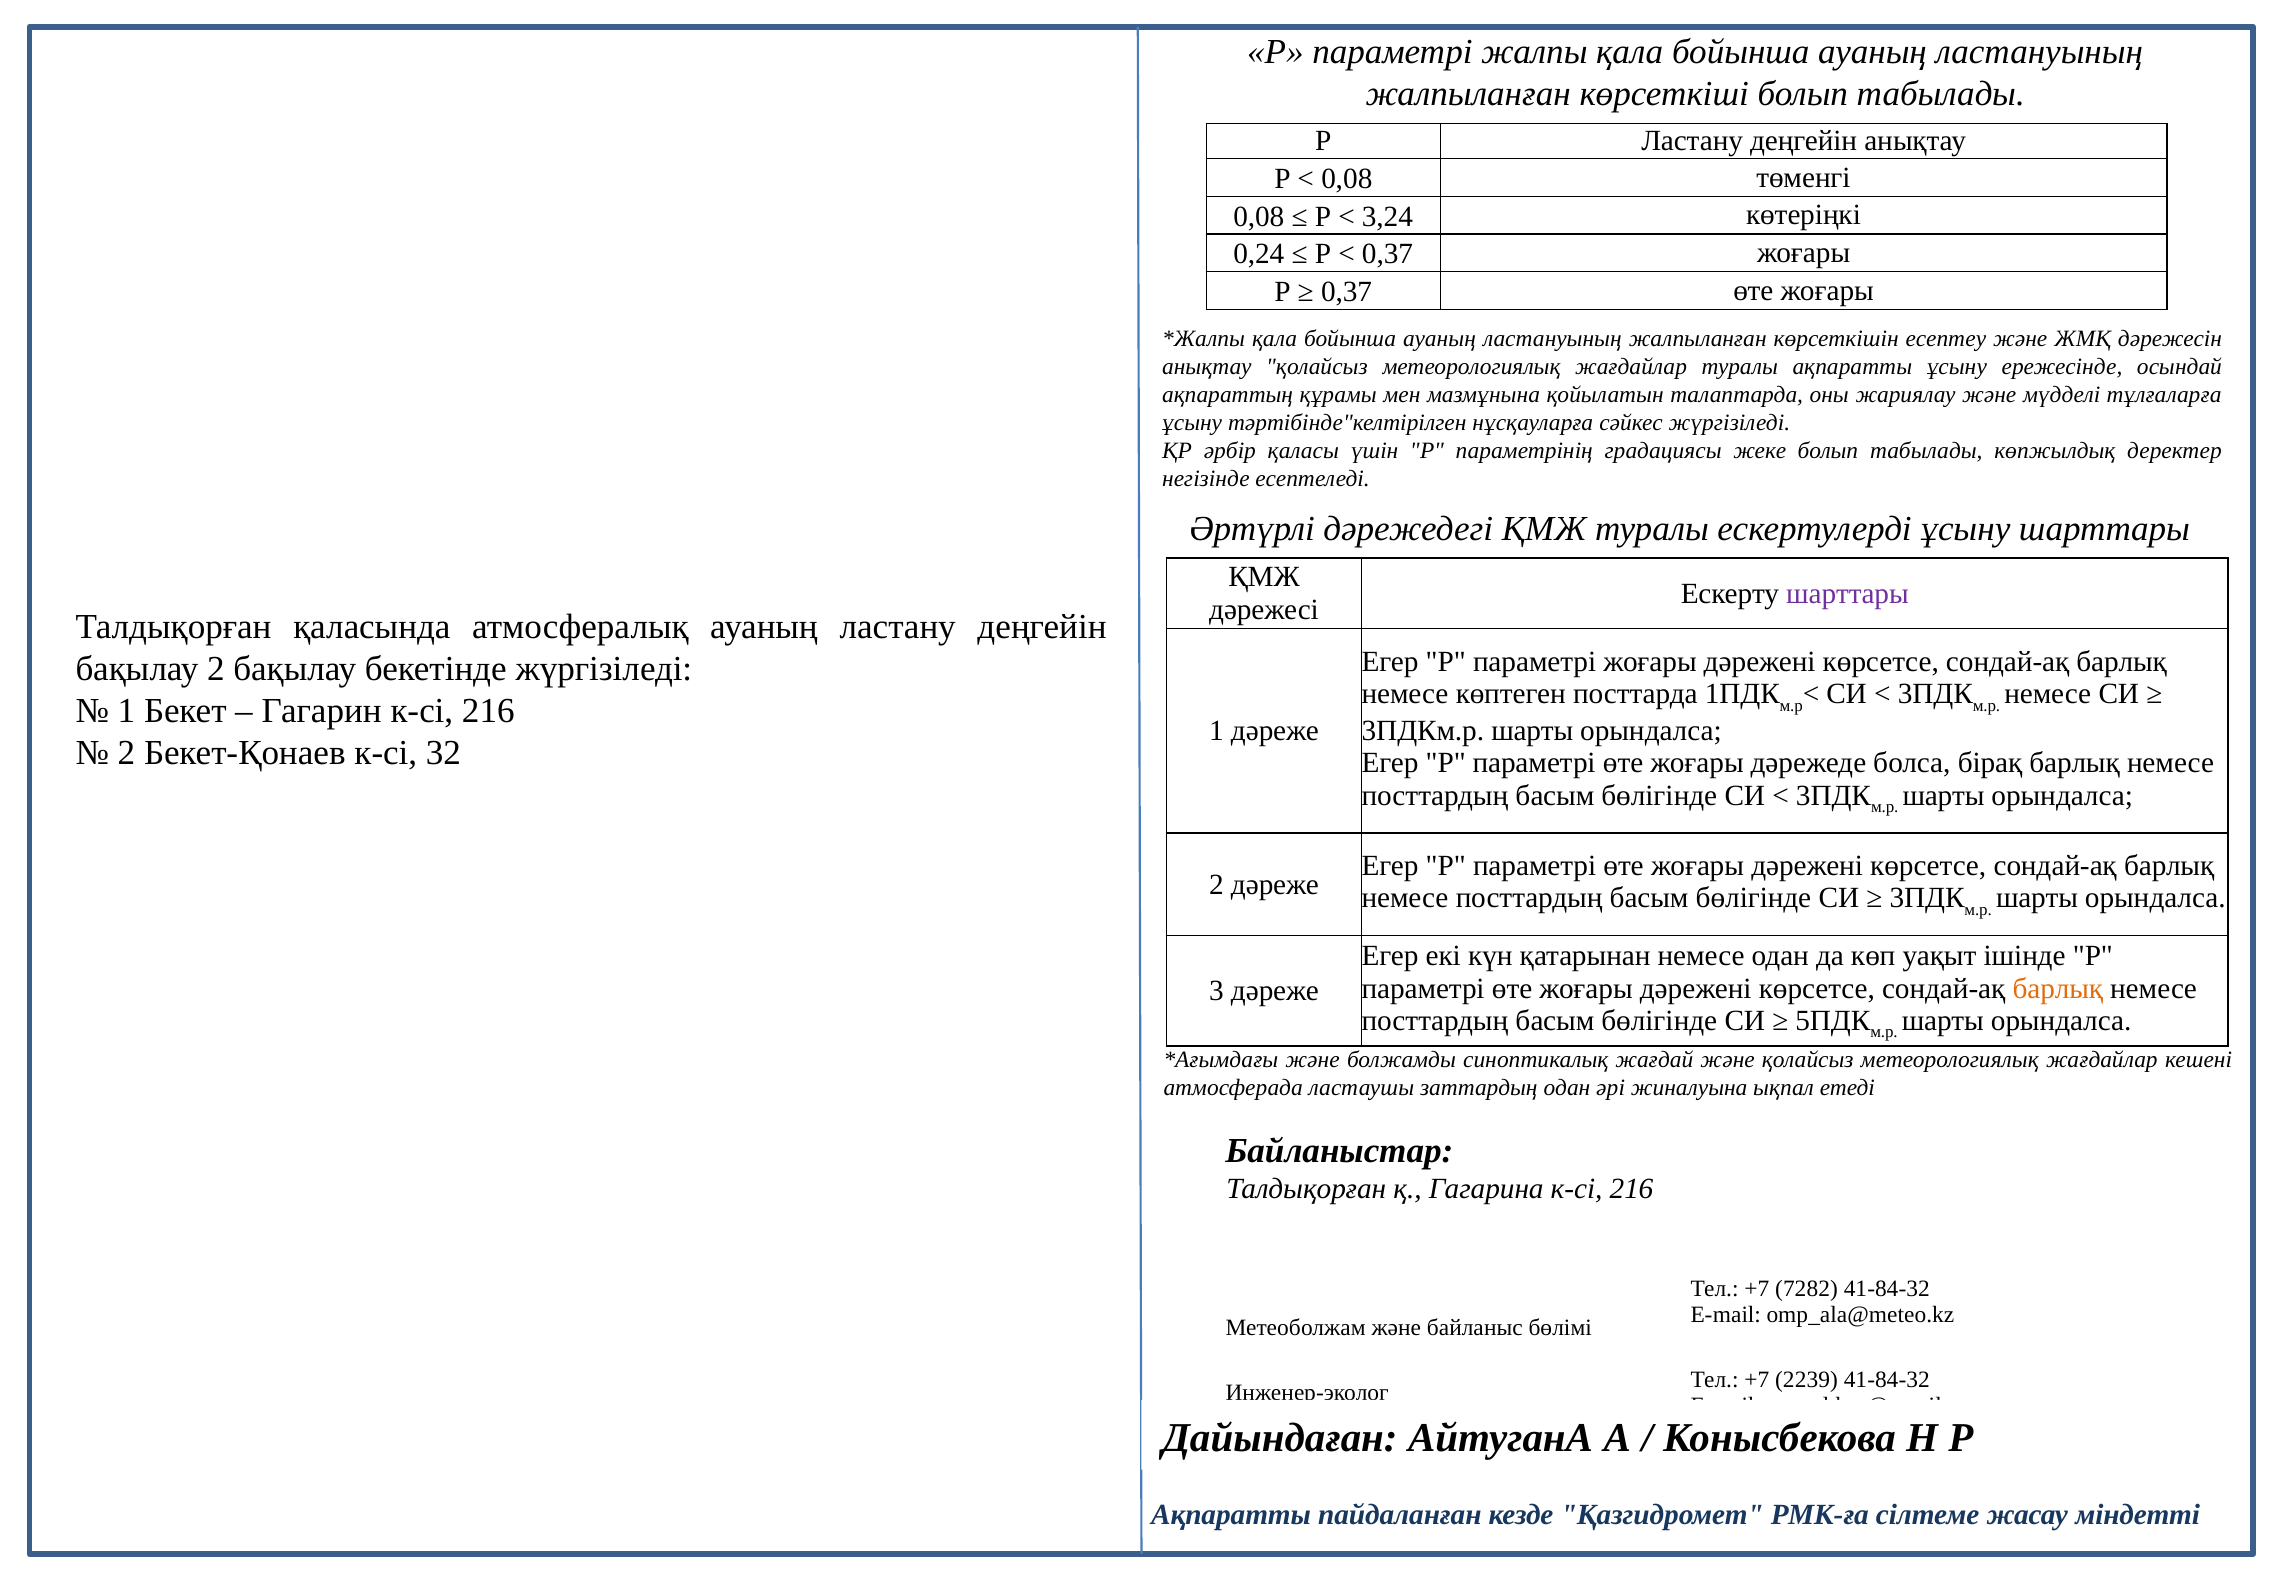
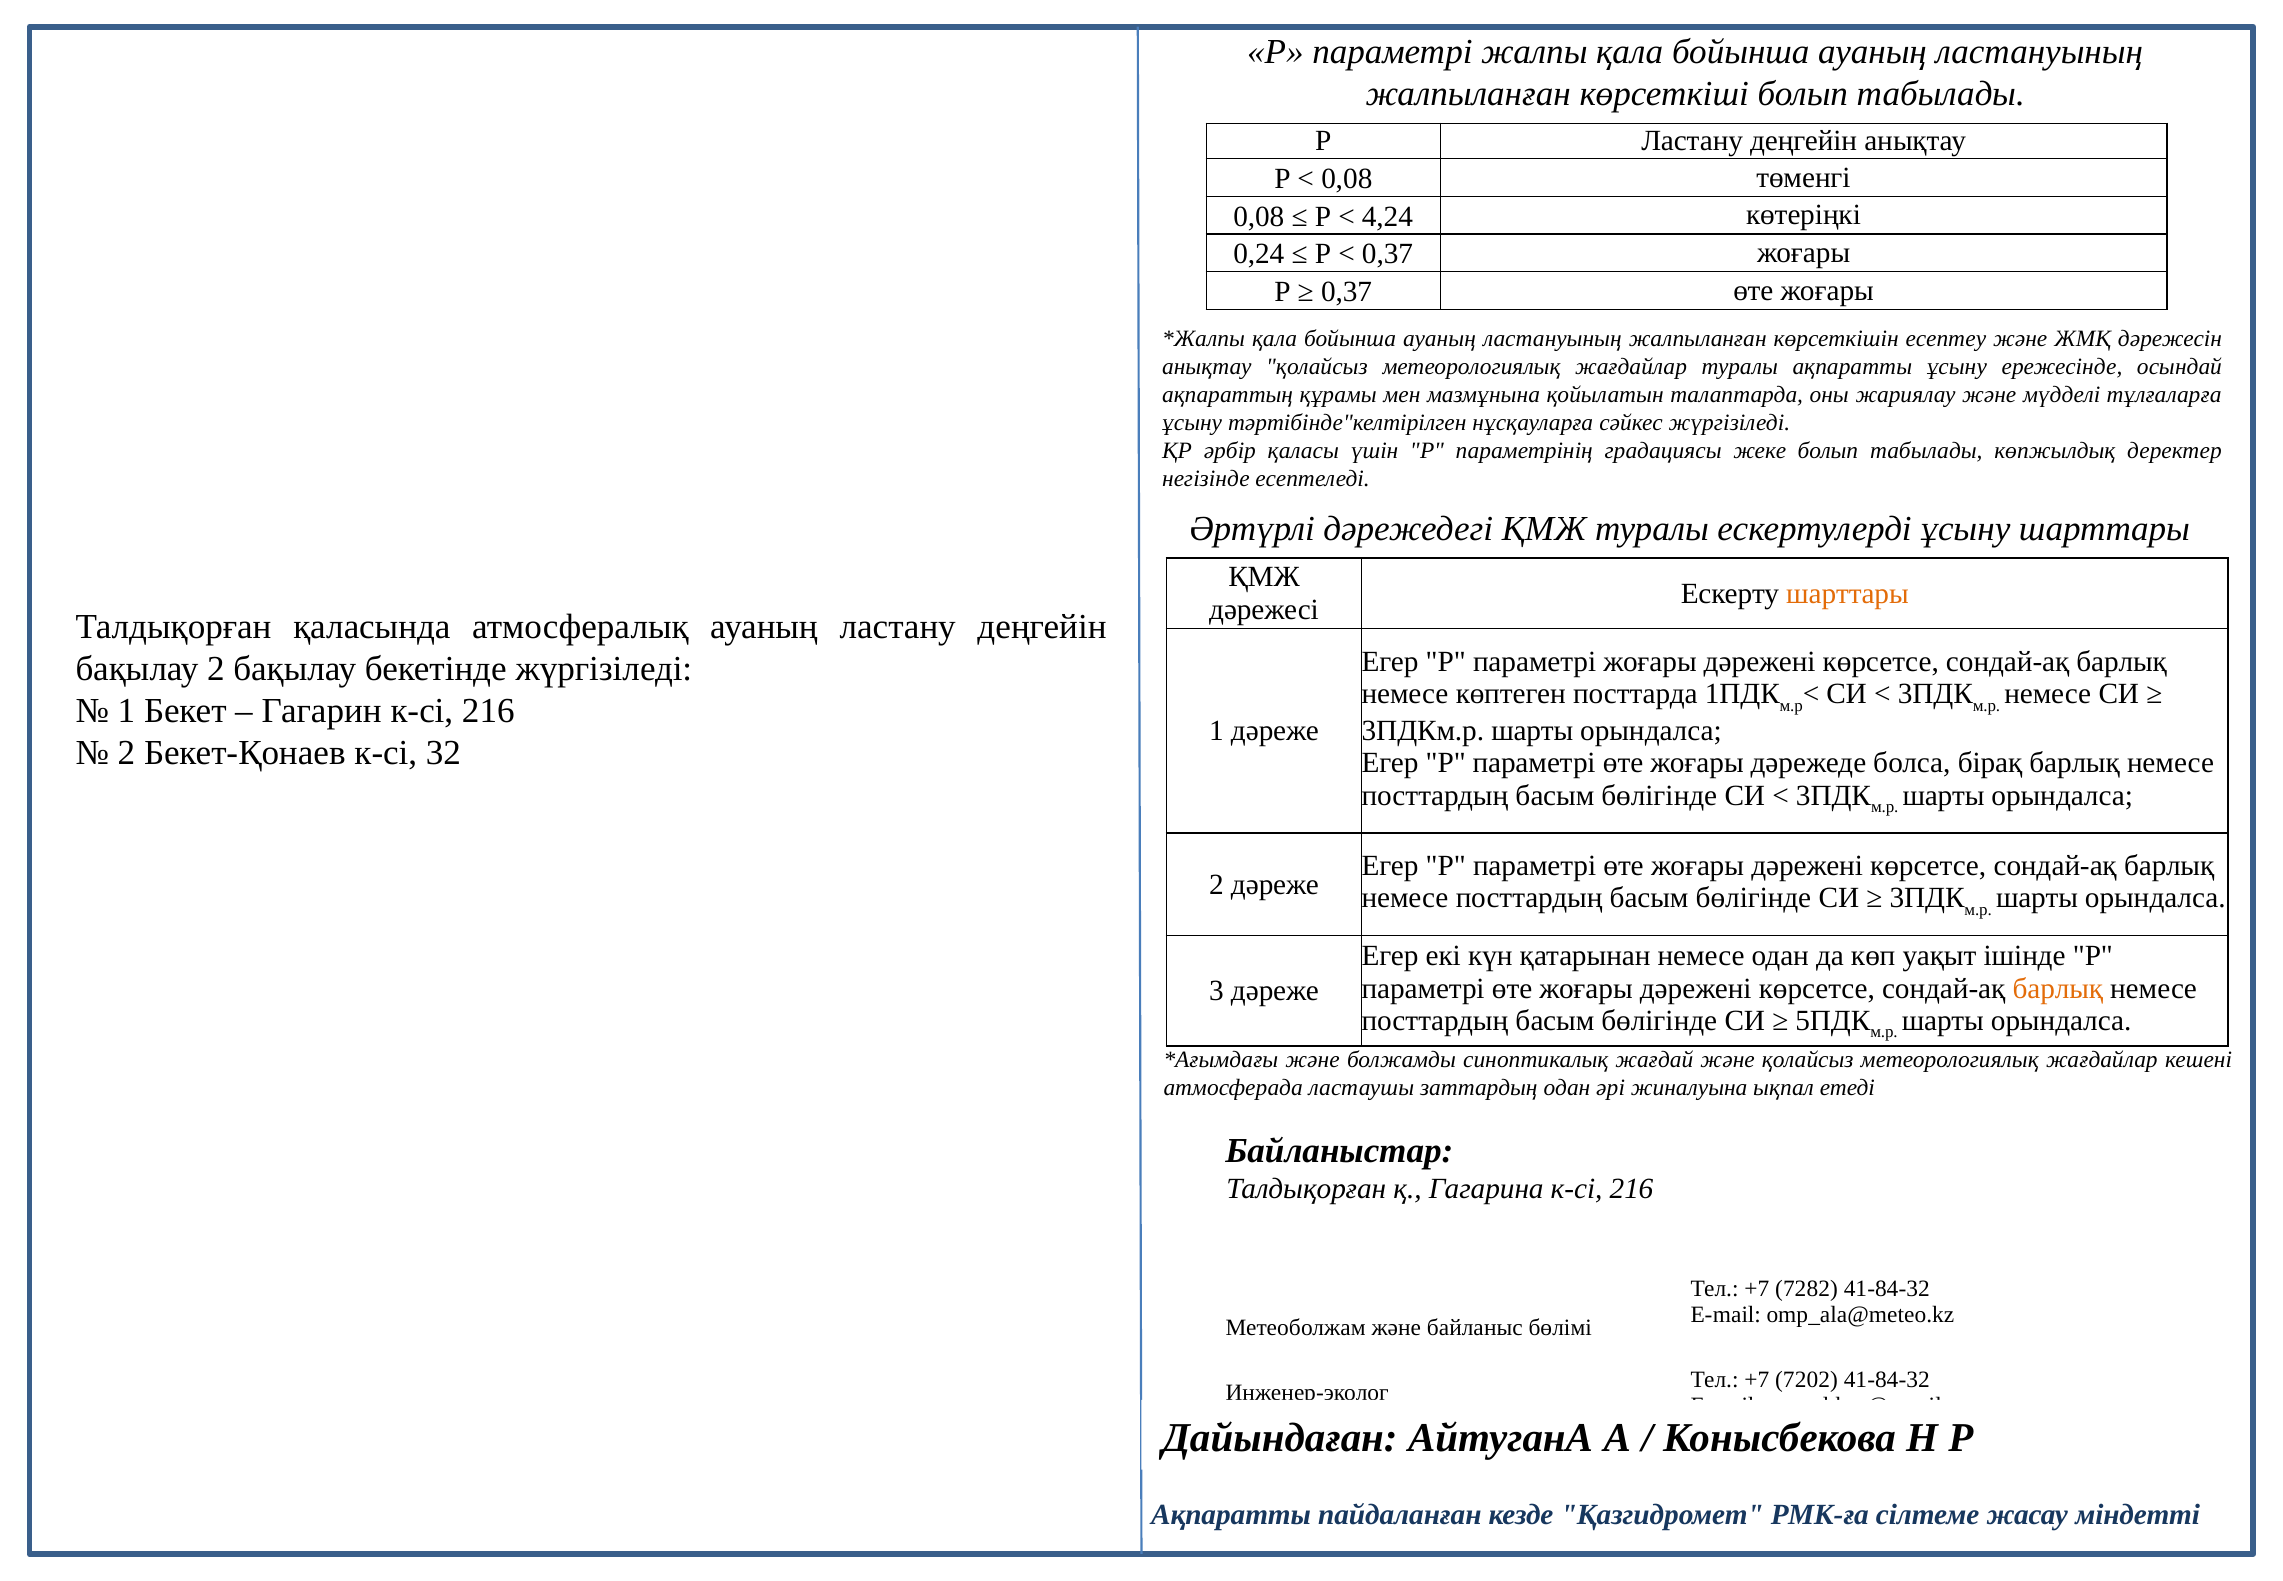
3,24: 3,24 -> 4,24 (1387, 216)
шарттары colour: purple -> orange (1847, 593)
2239: 2239 -> 7202 (1807, 1380)
